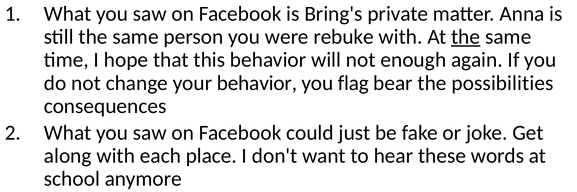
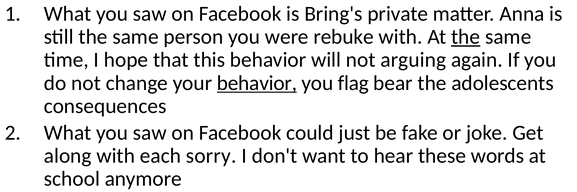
enough: enough -> arguing (413, 60)
behavior underline: none -> present (257, 83)
possibilities: possibilities -> adolescents (503, 83)
place: place -> sorry (211, 156)
